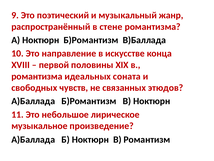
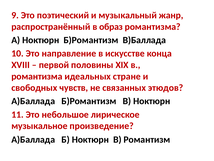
стене: стене -> образ (111, 27)
соната: соната -> стране (127, 76)
